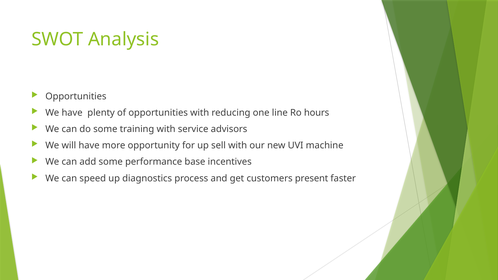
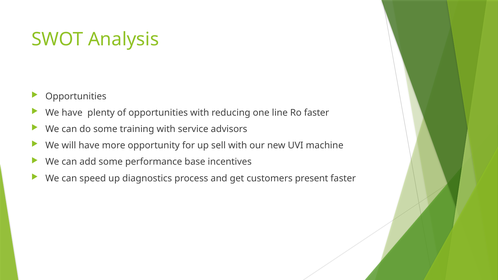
Ro hours: hours -> faster (317, 113)
